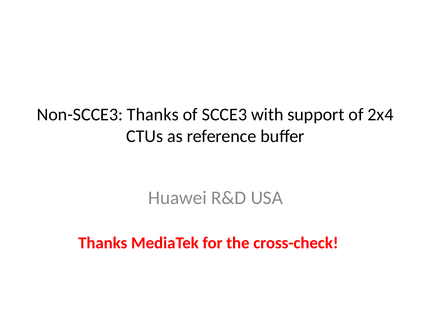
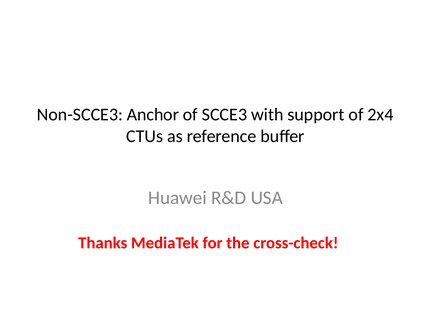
Non-SCCE3 Thanks: Thanks -> Anchor (153, 115)
